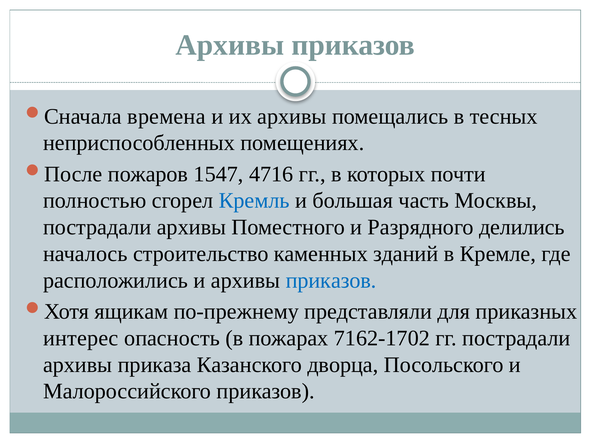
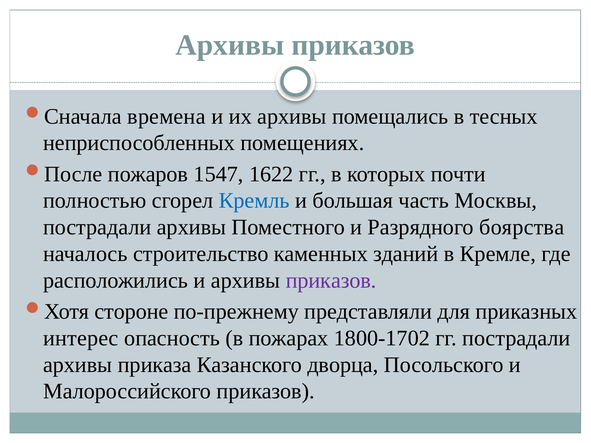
4716: 4716 -> 1622 (271, 174)
делились: делились -> боярства (522, 227)
приказов colour: blue -> purple (331, 281)
ящикам: ящикам -> стороне (131, 312)
7162-1702: 7162-1702 -> 1800-1702 (382, 338)
